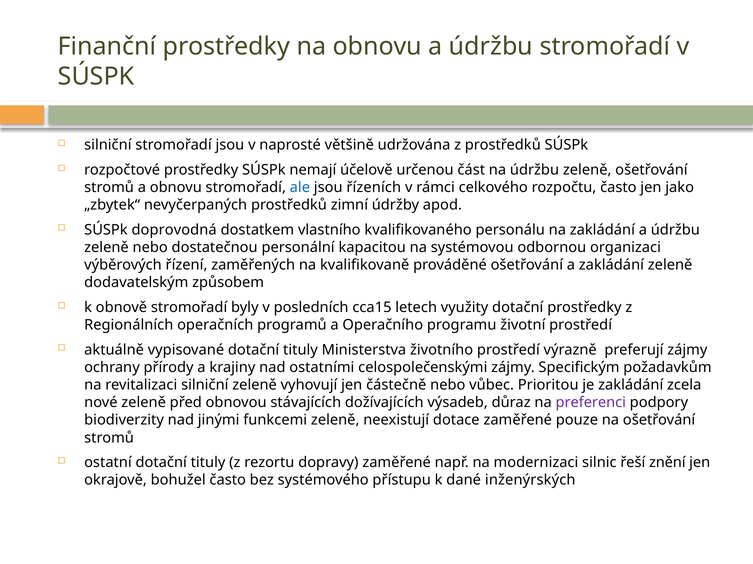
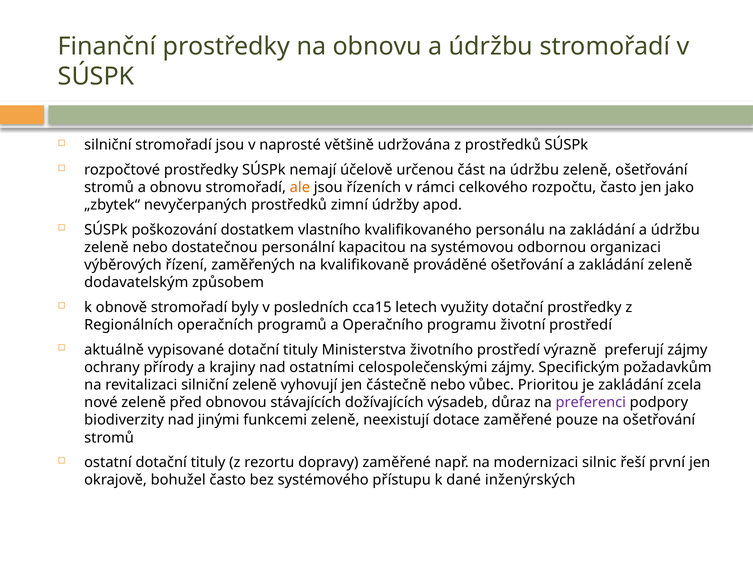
ale colour: blue -> orange (300, 188)
doprovodná: doprovodná -> poškozování (174, 230)
znění: znění -> první (667, 463)
